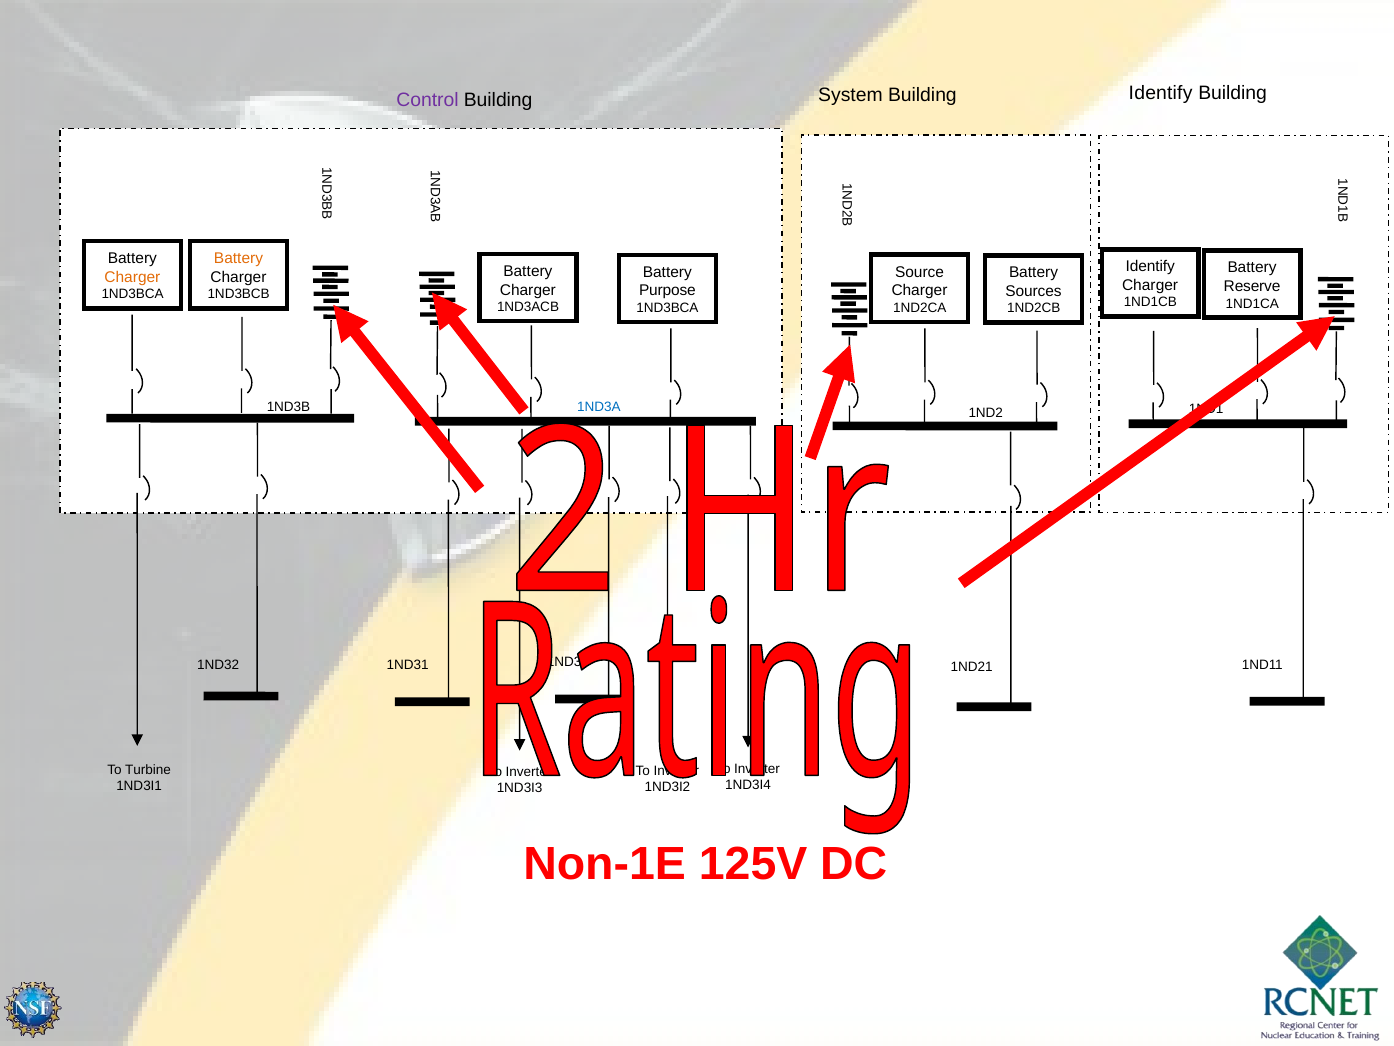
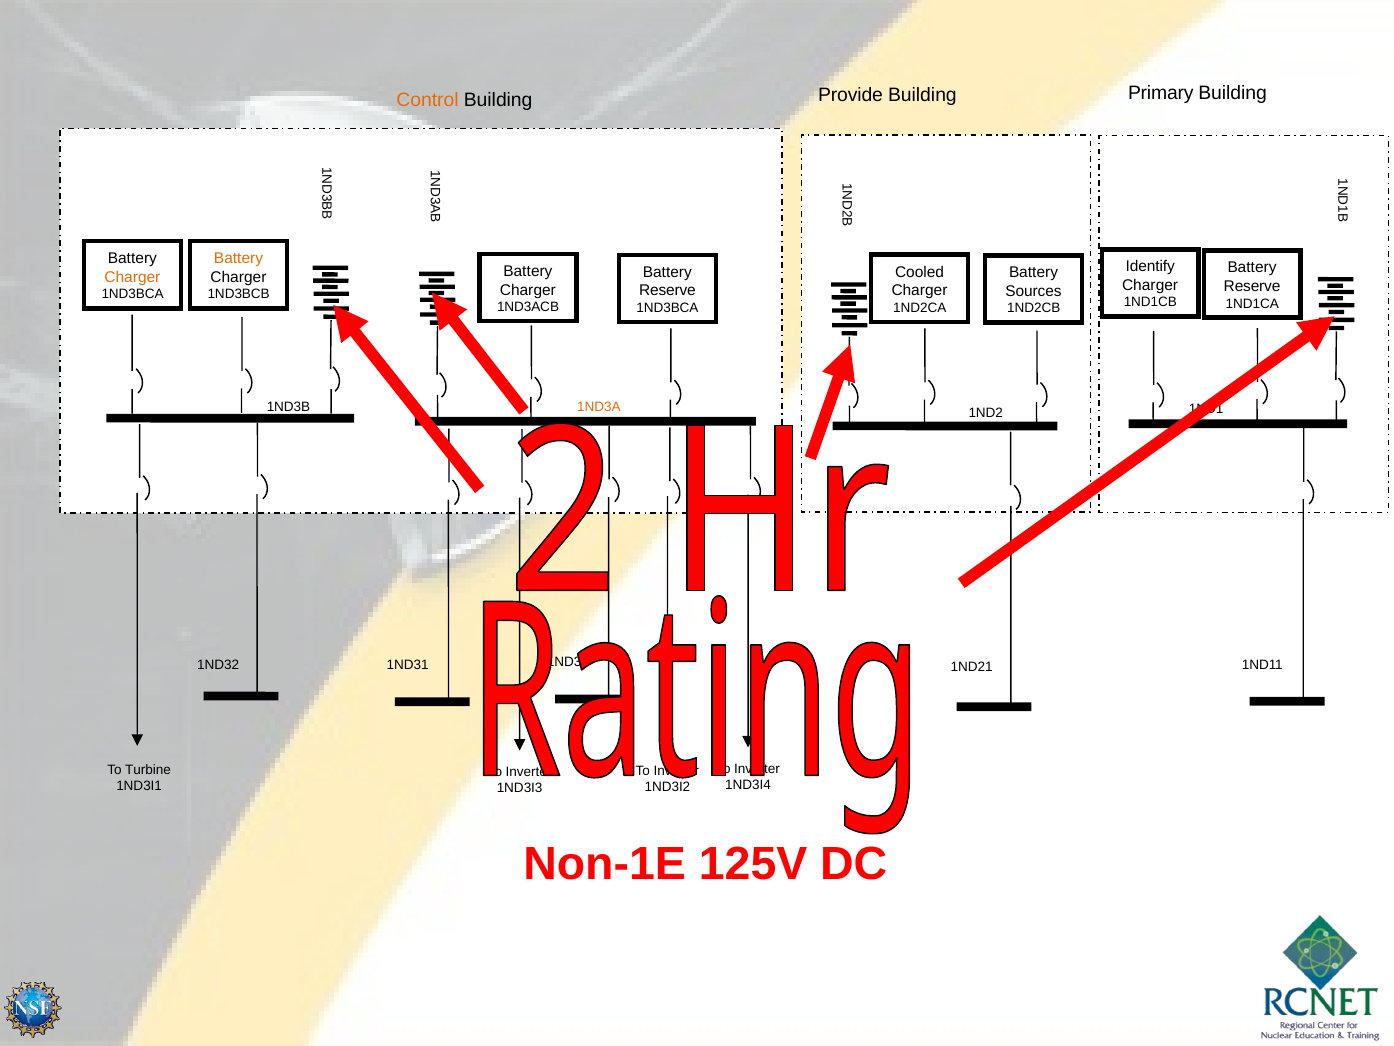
Control colour: purple -> orange (427, 100)
System: System -> Provide (851, 95)
Building Identify: Identify -> Primary (1161, 93)
Source: Source -> Cooled (920, 272)
Purpose: Purpose -> Reserve (667, 291)
1ND3A colour: blue -> orange (599, 406)
